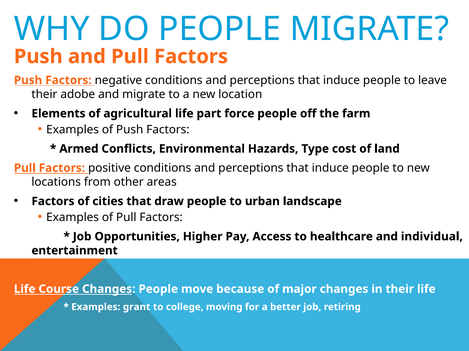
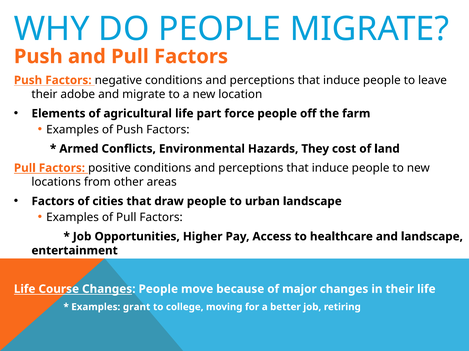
Type: Type -> They (315, 149)
and individual: individual -> landscape (432, 237)
